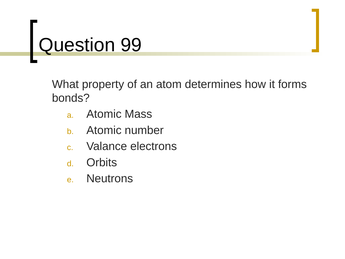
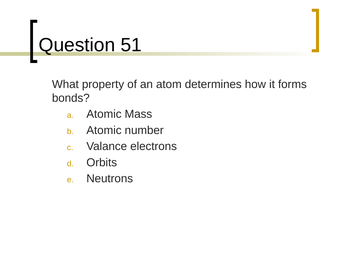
99: 99 -> 51 (131, 45)
